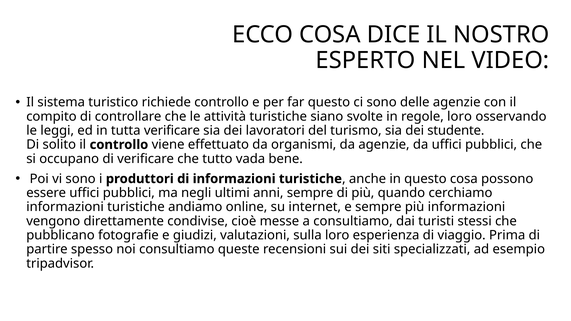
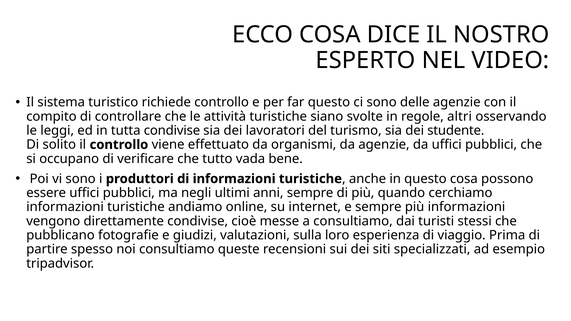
regole loro: loro -> altri (460, 117)
tutta verificare: verificare -> condivise (172, 131)
